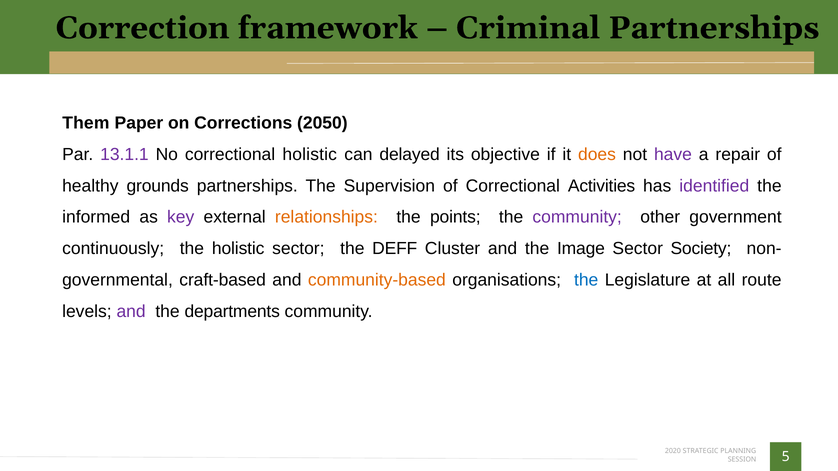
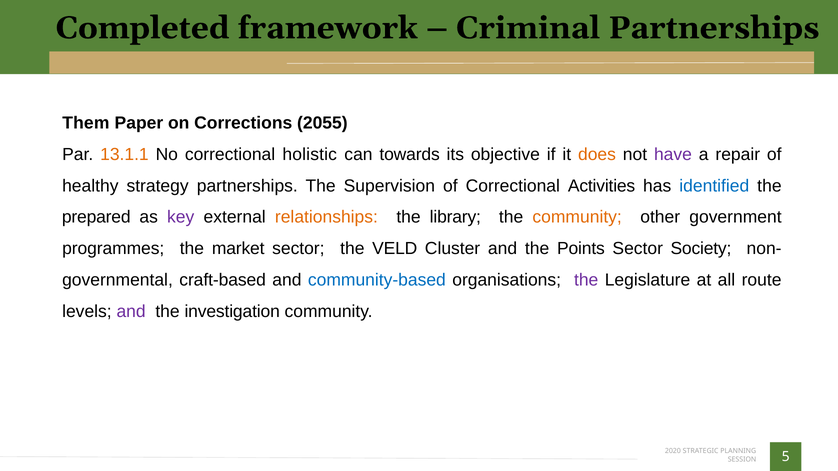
Correction: Correction -> Completed (143, 28)
2050: 2050 -> 2055 (322, 123)
13.1.1 colour: purple -> orange (124, 155)
delayed: delayed -> towards (410, 155)
grounds: grounds -> strategy (158, 186)
identified colour: purple -> blue (714, 186)
informed: informed -> prepared (96, 217)
points: points -> library (455, 217)
community colour: purple -> orange (577, 217)
continuously: continuously -> programmes (113, 249)
the holistic: holistic -> market (238, 249)
DEFF: DEFF -> VELD (395, 249)
Image: Image -> Points (581, 249)
community-based colour: orange -> blue (377, 280)
the colour: blue -> purple (586, 280)
departments: departments -> investigation (232, 312)
